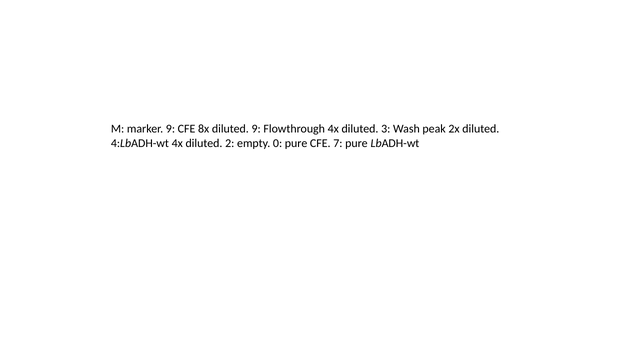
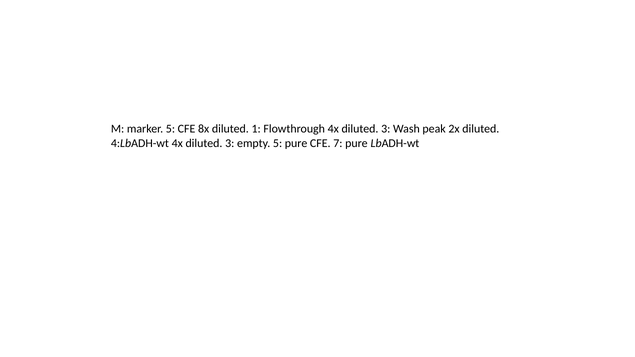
marker 9: 9 -> 5 (170, 129)
diluted 9: 9 -> 1 (256, 129)
4:LbADH-wt 4x diluted 2: 2 -> 3 (230, 143)
empty 0: 0 -> 5 (278, 143)
